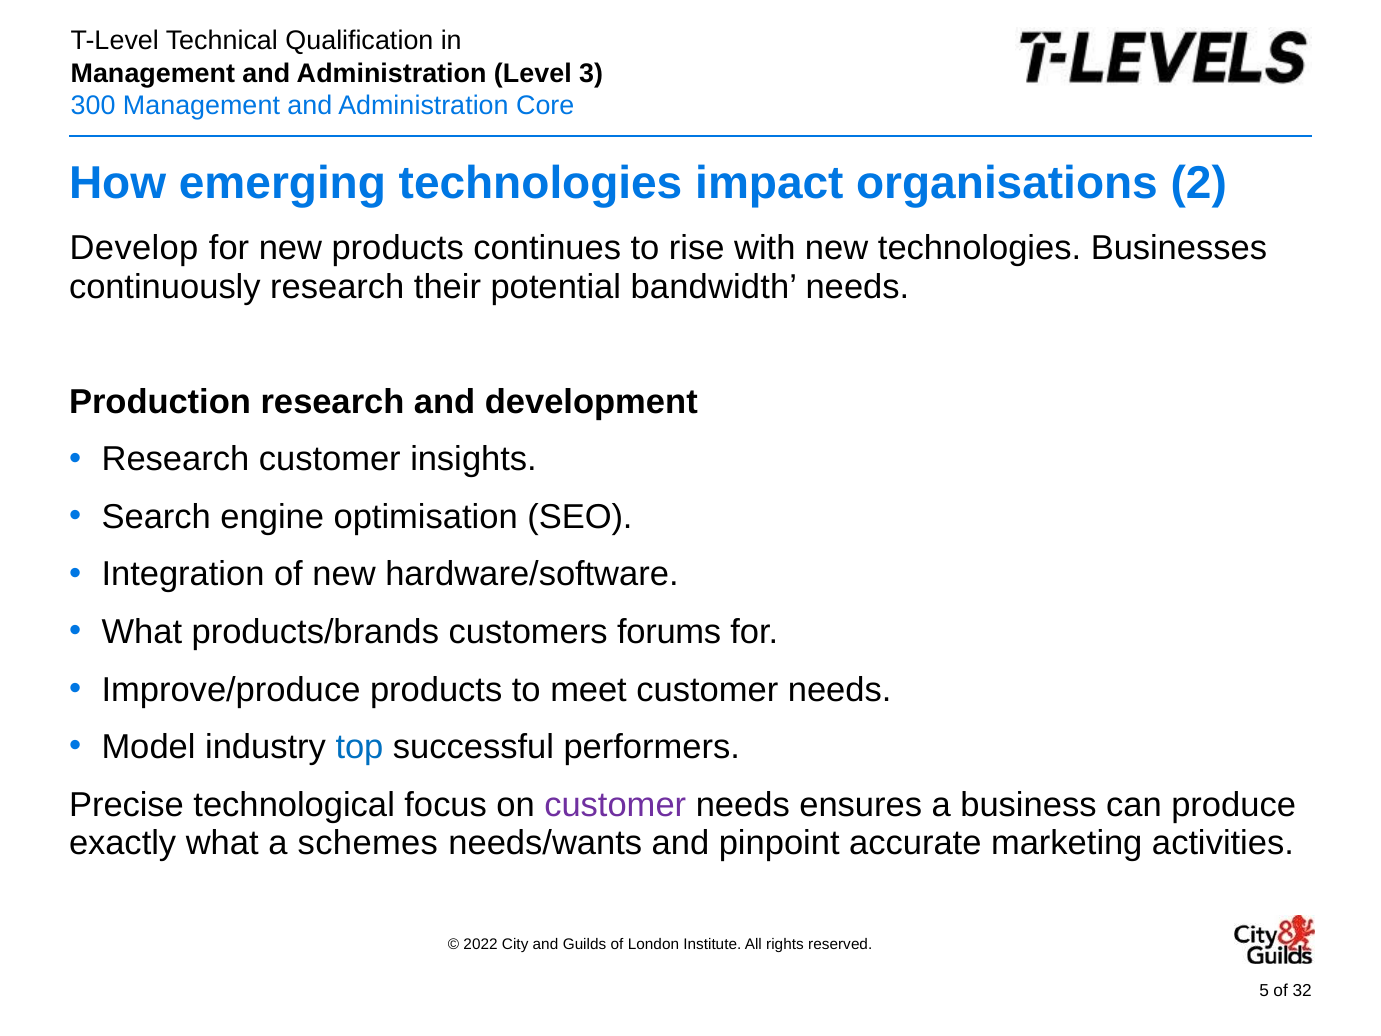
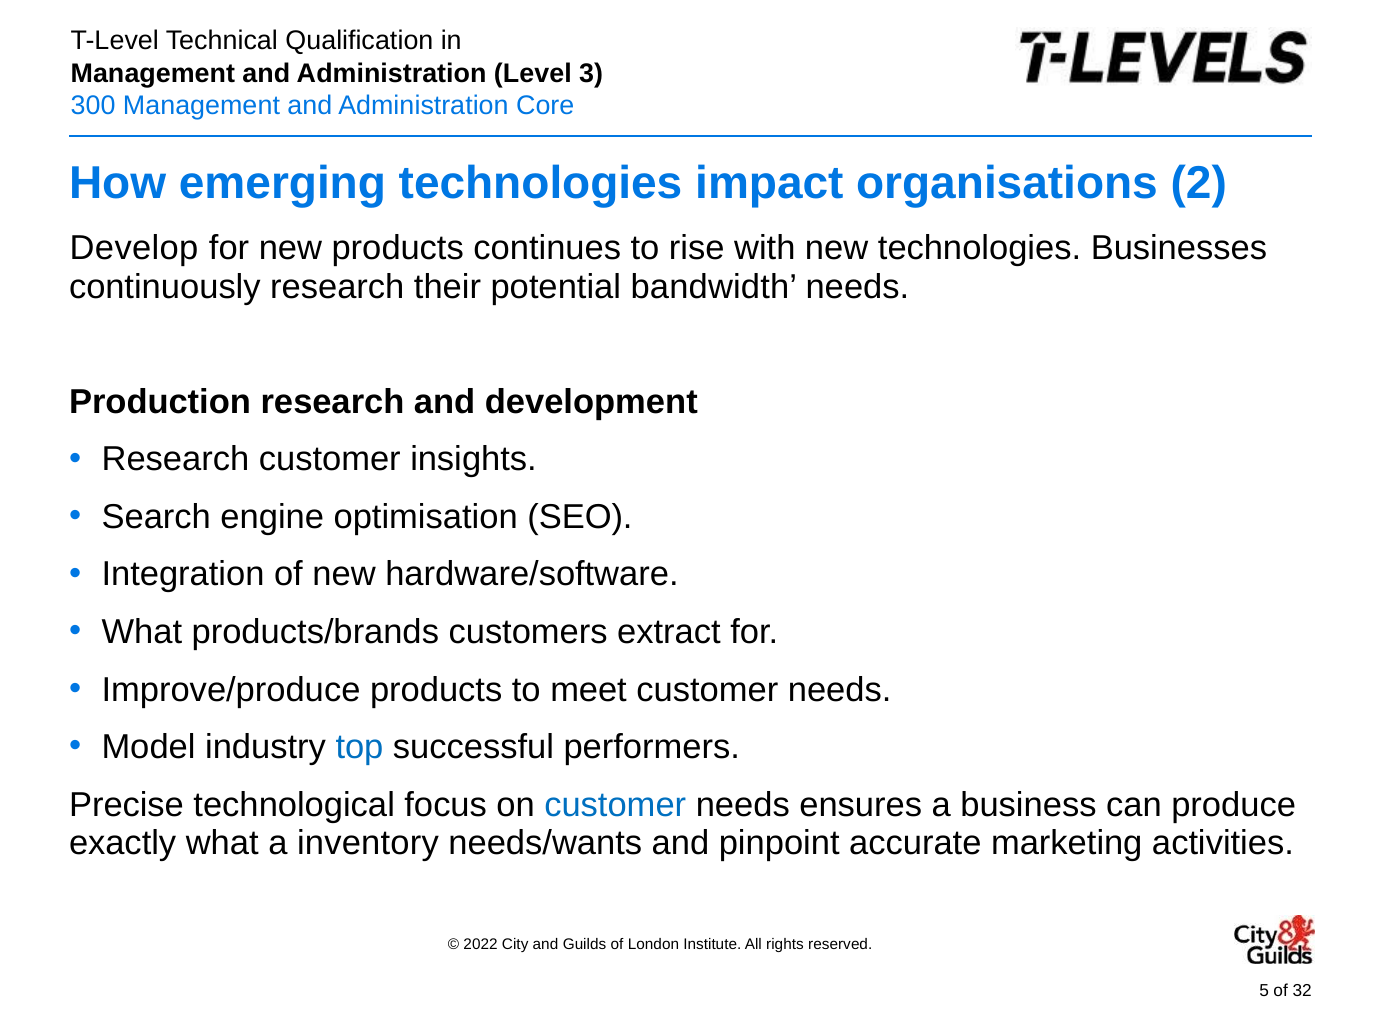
forums: forums -> extract (669, 632)
customer colour: purple -> blue (615, 805)
schemes: schemes -> inventory (368, 843)
